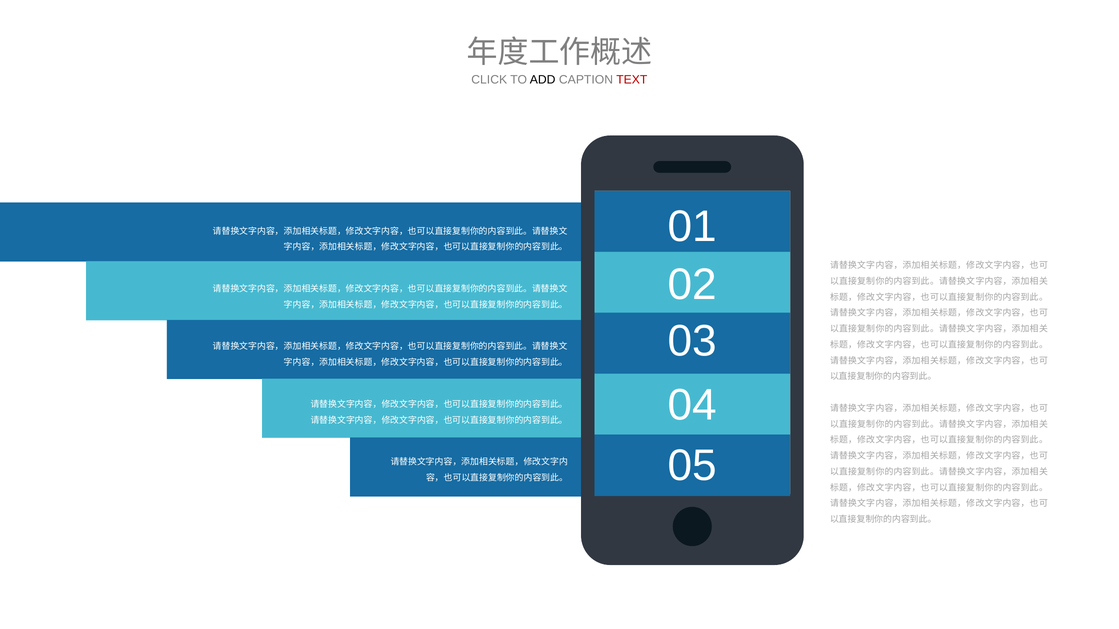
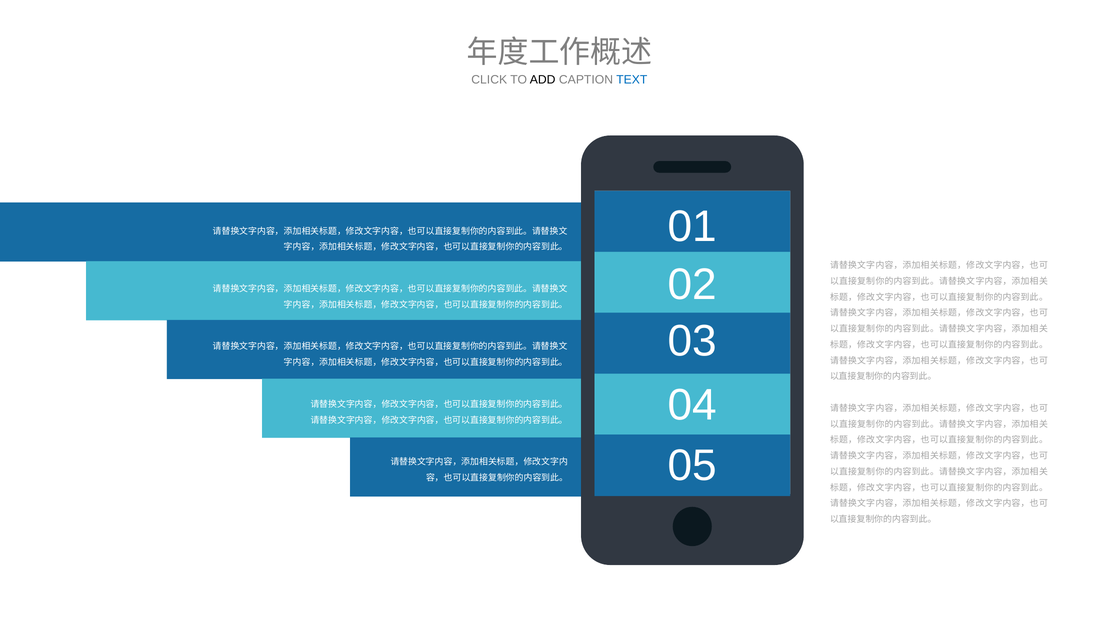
TEXT colour: red -> blue (632, 80)
